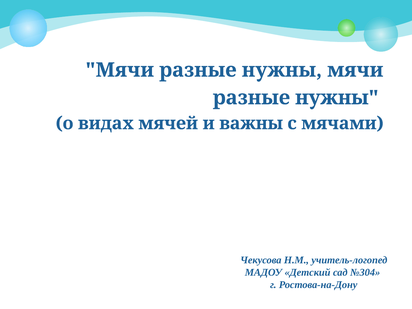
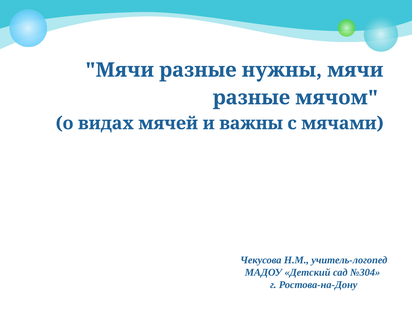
нужны: нужны -> мячом (337, 98)
